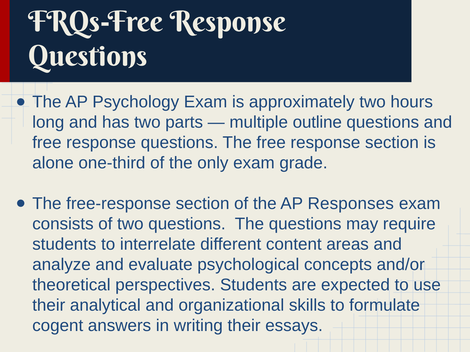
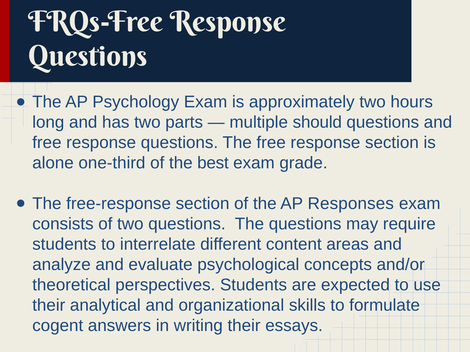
outline: outline -> should (317, 123)
only: only -> best (213, 163)
